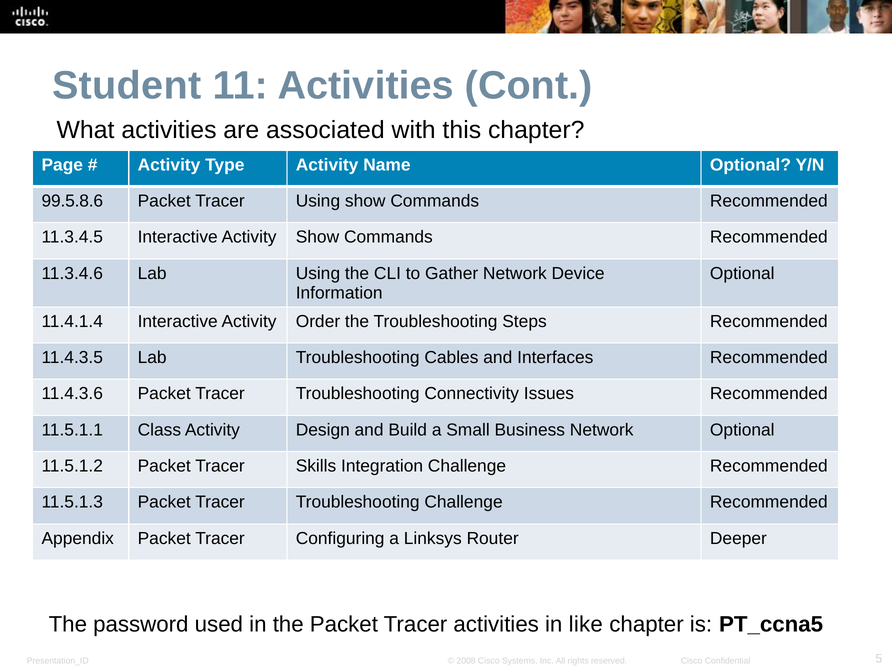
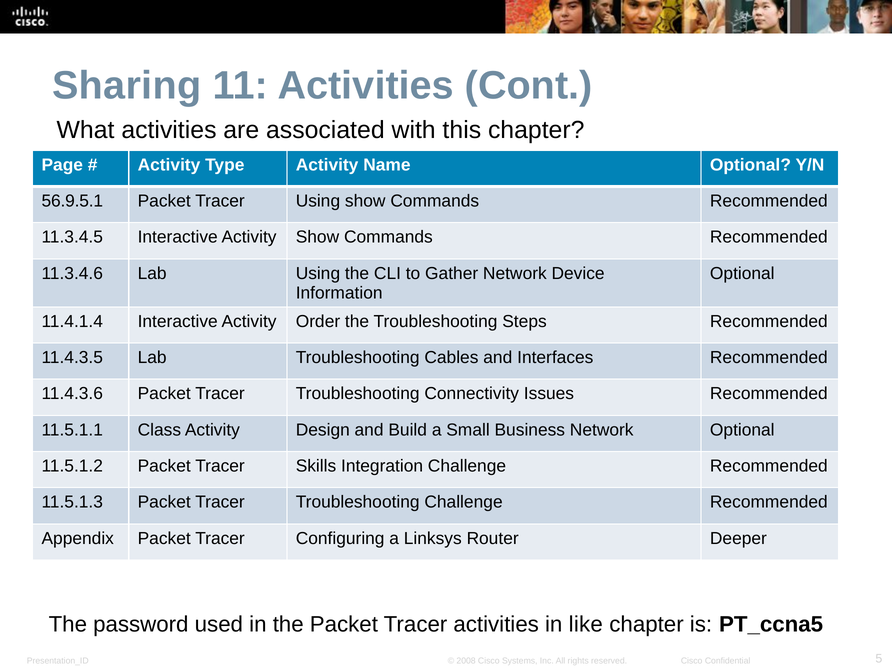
Student: Student -> Sharing (127, 86)
99.5.8.6: 99.5.8.6 -> 56.9.5.1 (72, 201)
